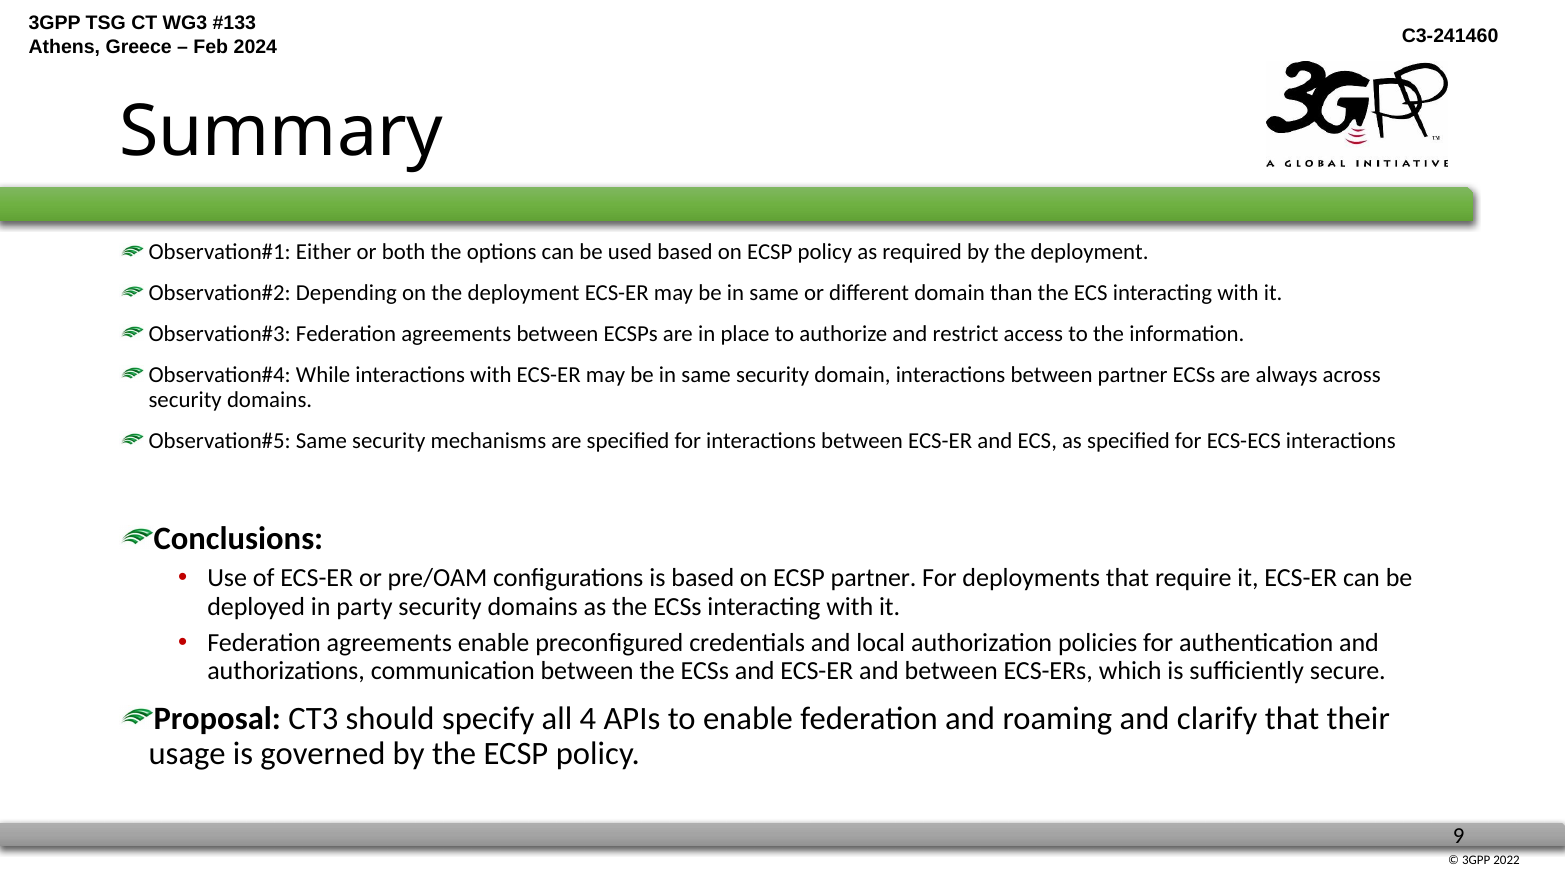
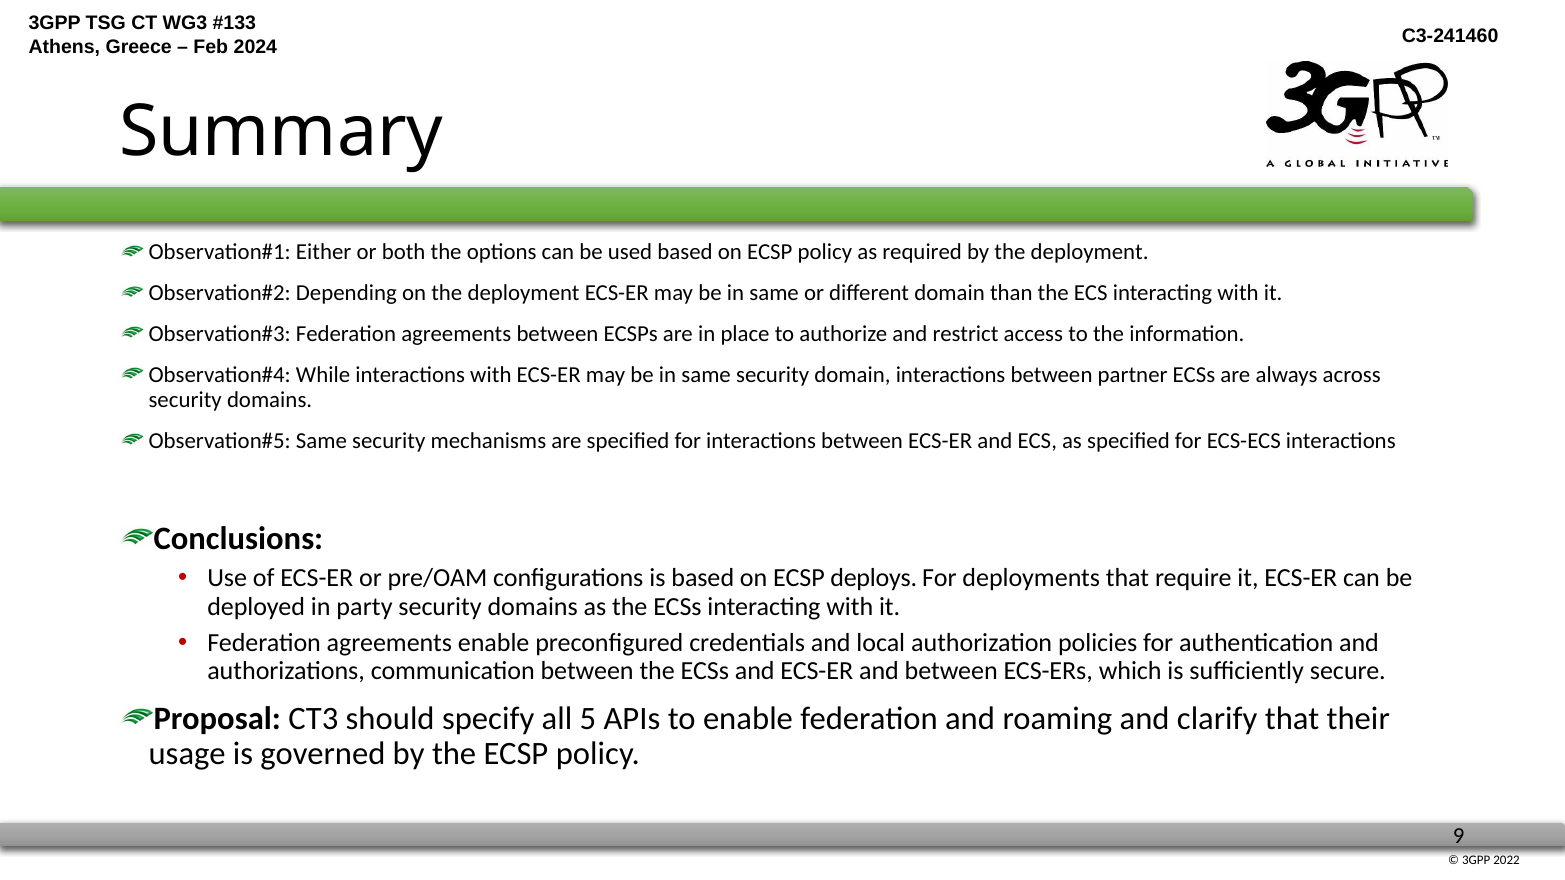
ECSP partner: partner -> deploys (874, 579)
4: 4 -> 5 (588, 719)
